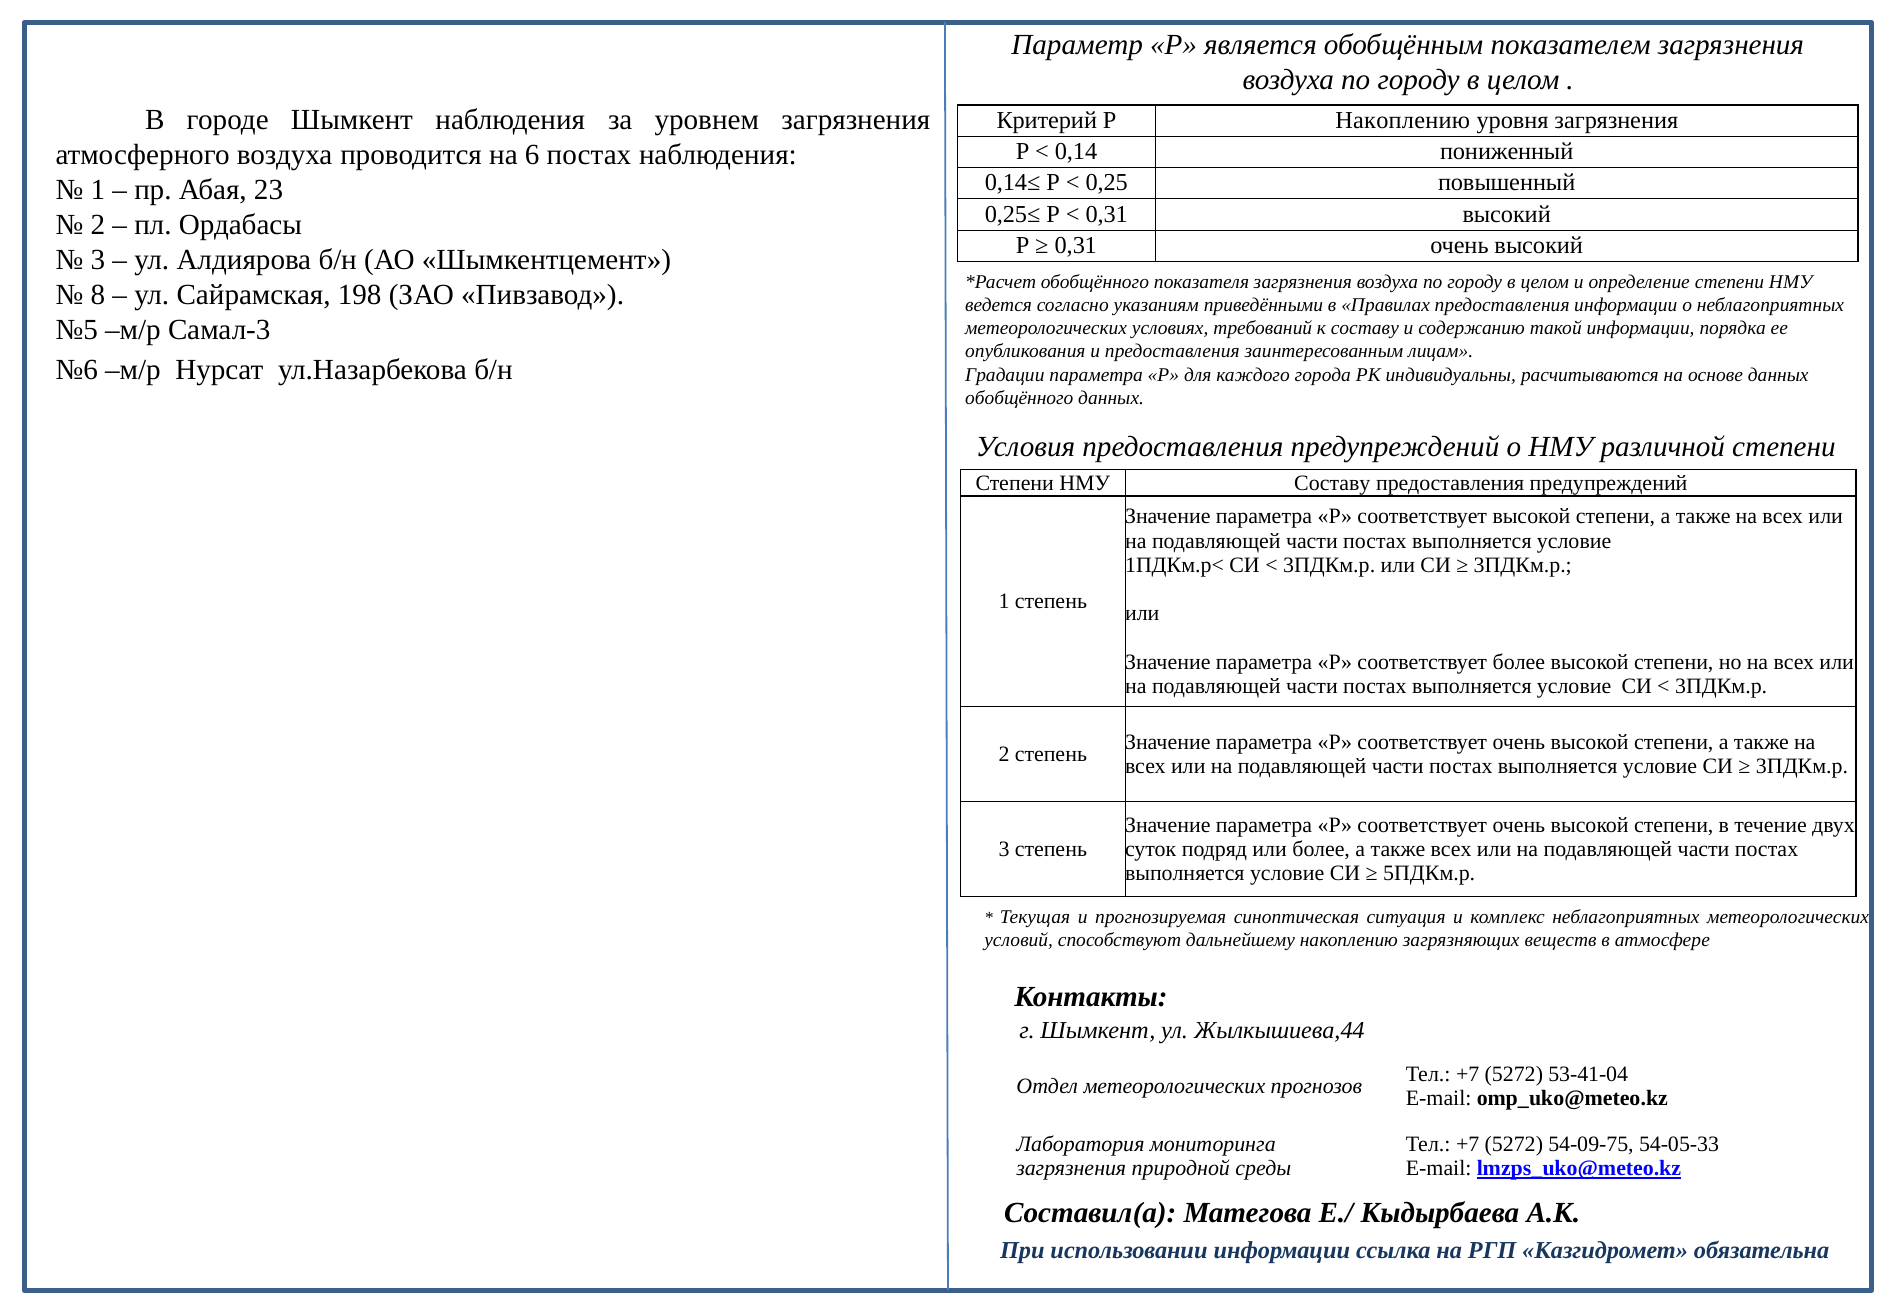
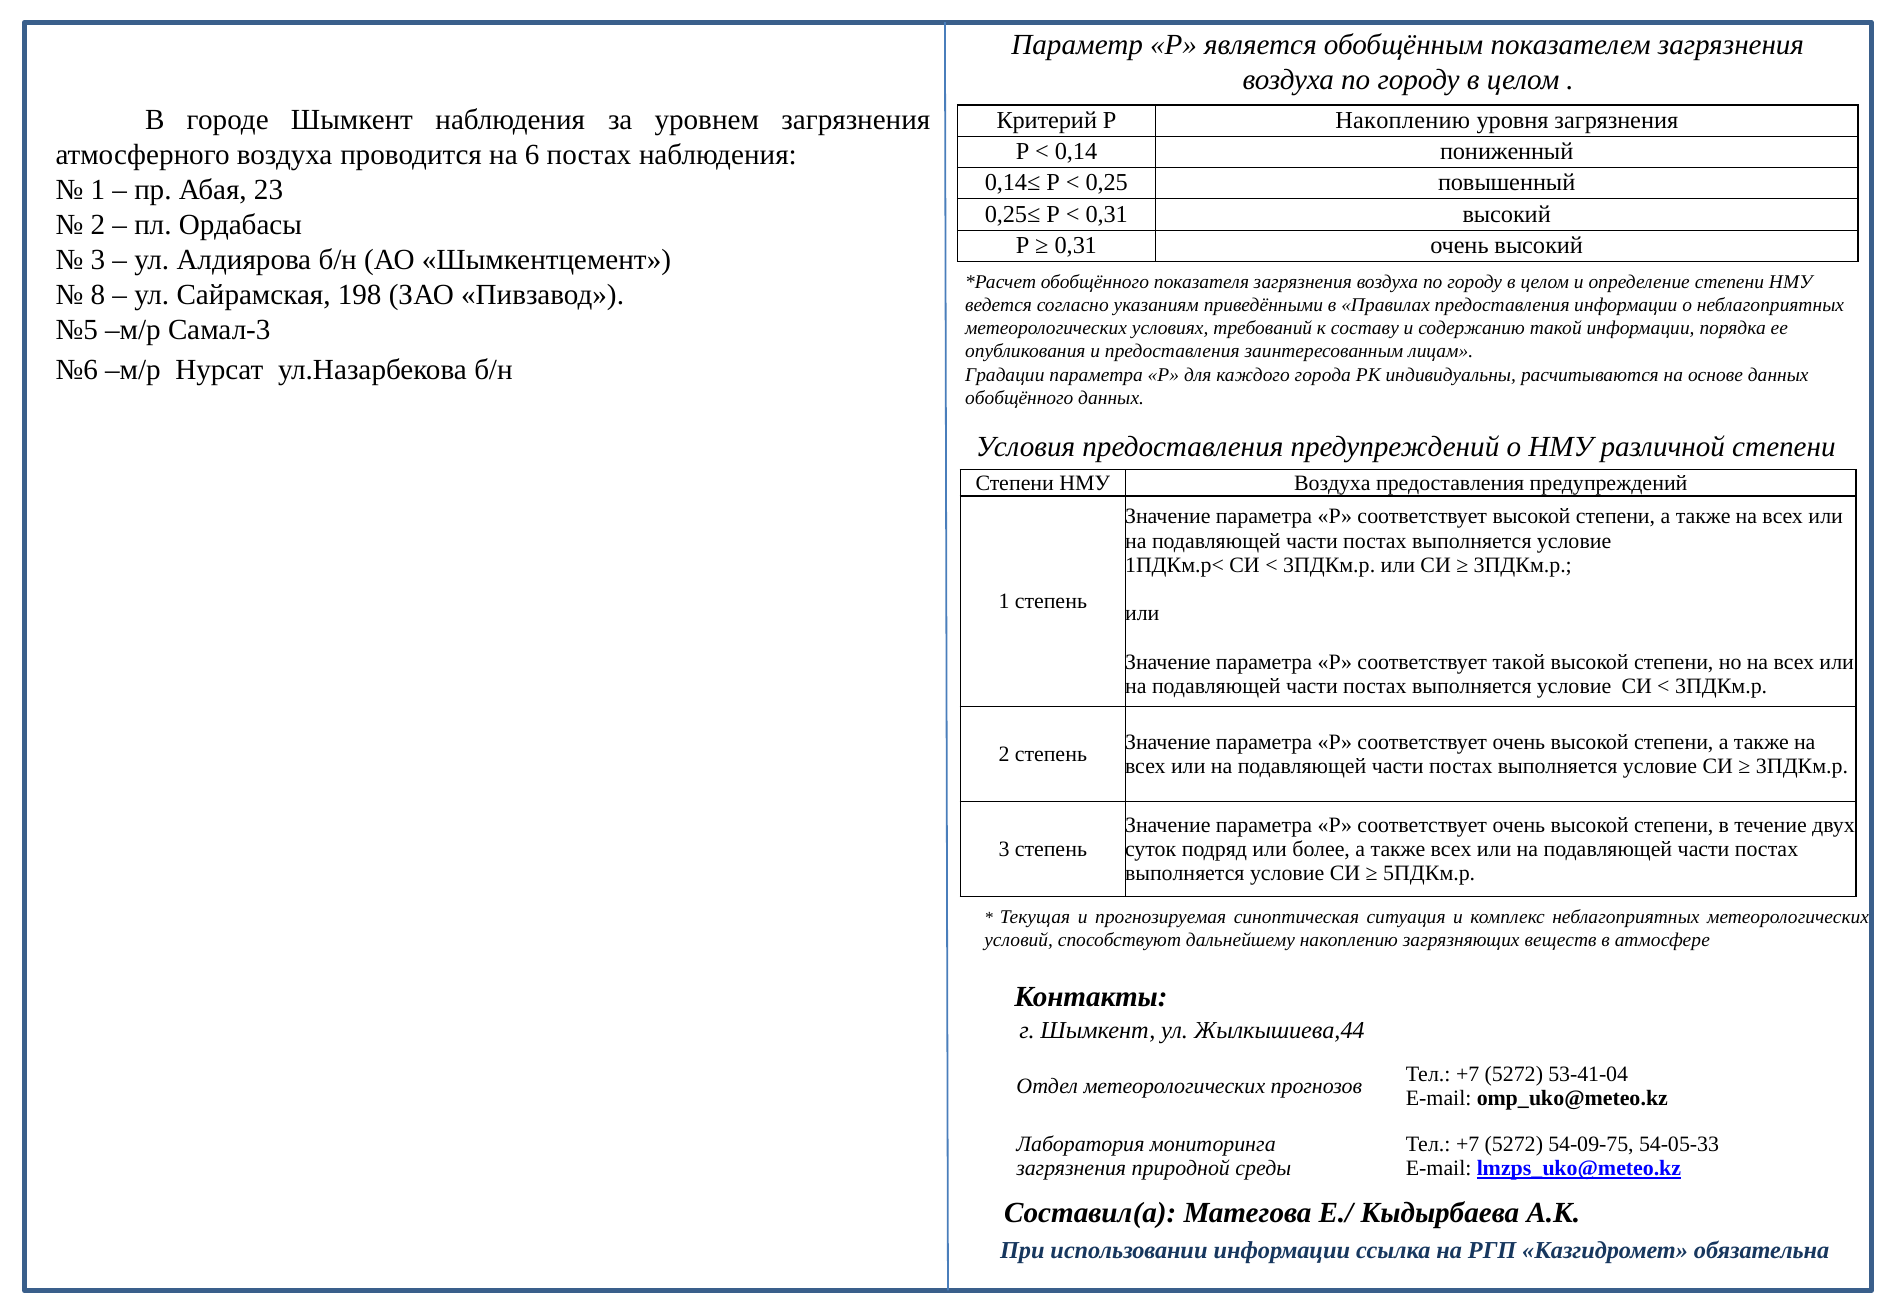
НМУ Составу: Составу -> Воздуха (1332, 483)
соответствует более: более -> такой (1519, 662)
